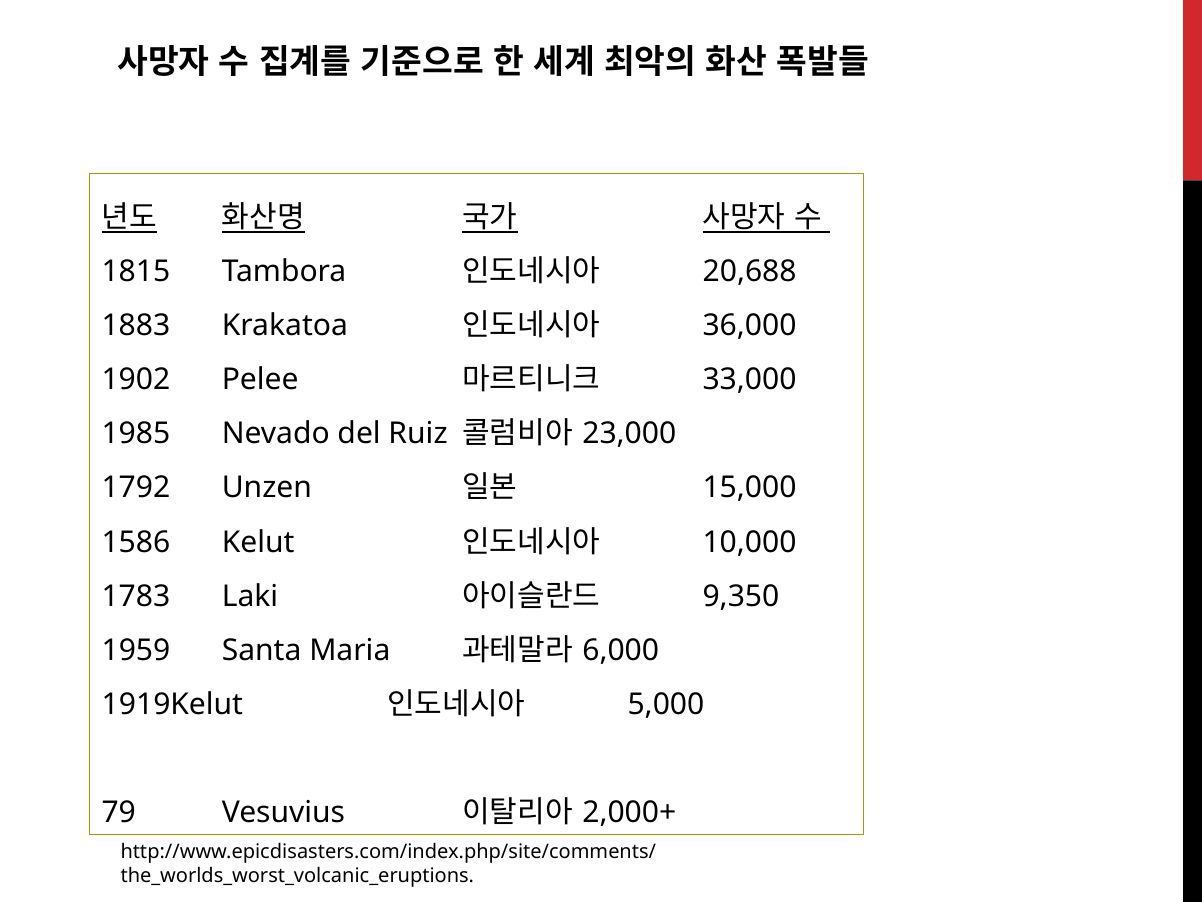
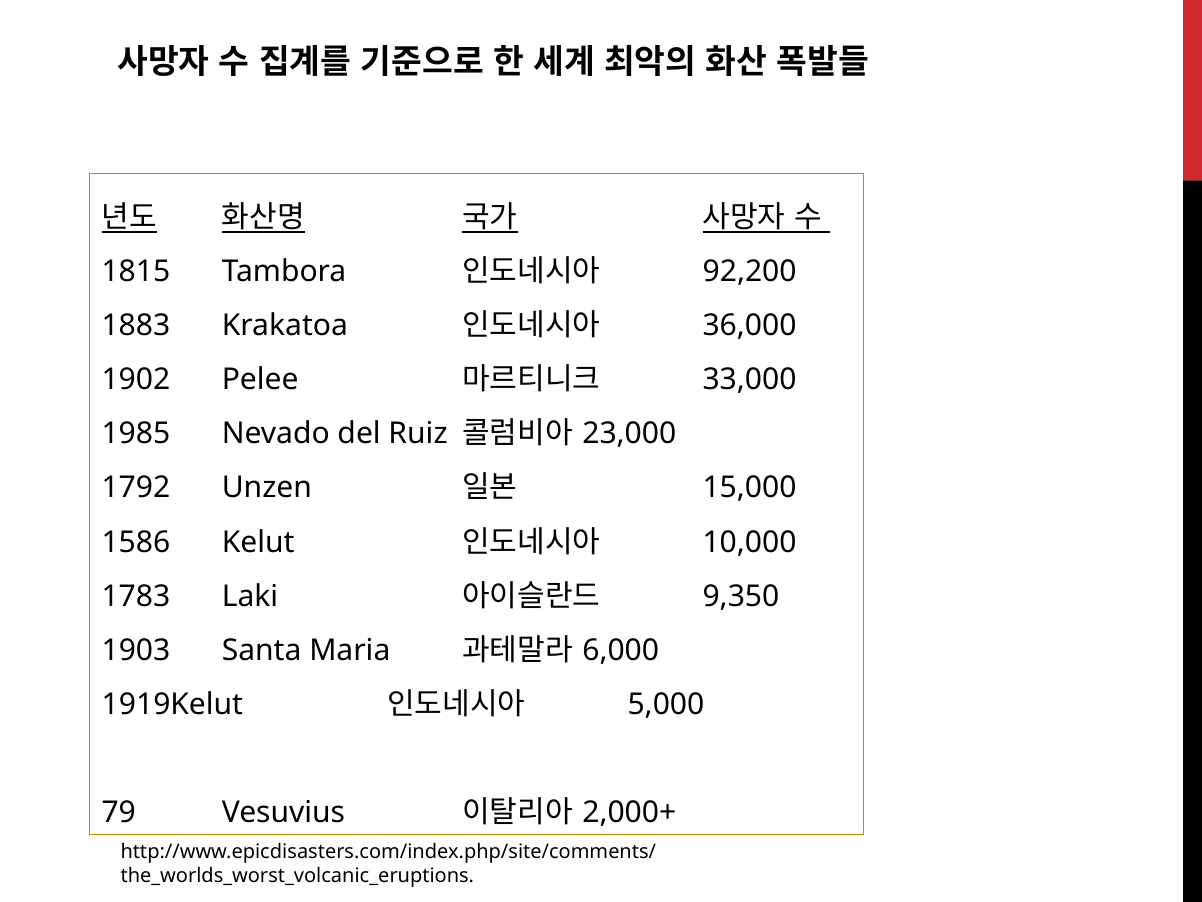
20,688: 20,688 -> 92,200 (750, 271)
1959: 1959 -> 1903 (136, 650)
